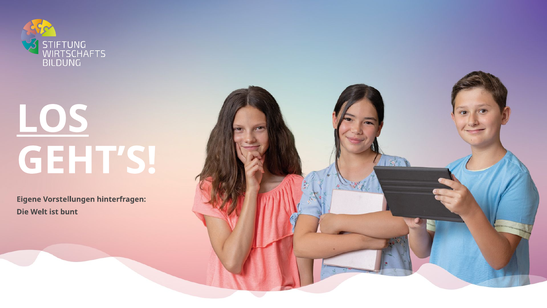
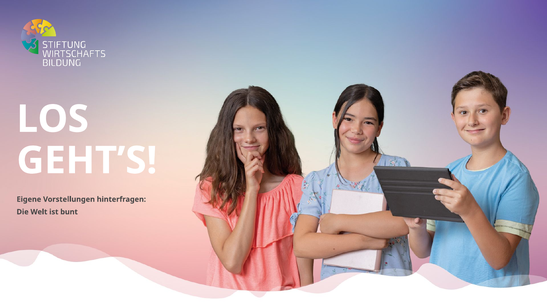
LOS underline: present -> none (53, 119)
